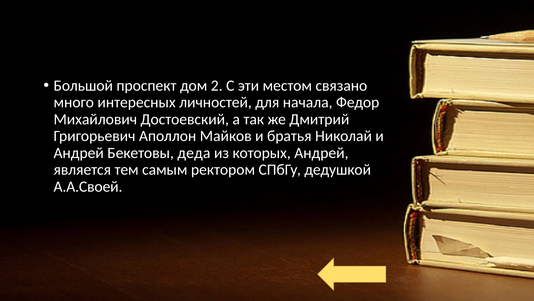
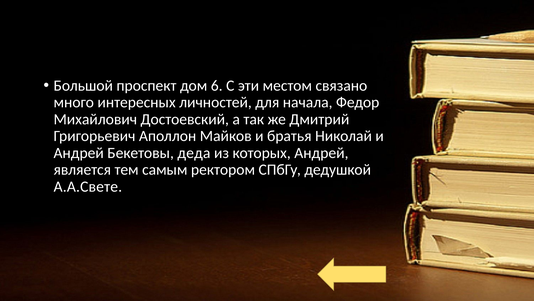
2: 2 -> 6 (217, 85)
А.А.Своей: А.А.Своей -> А.А.Свете (88, 186)
